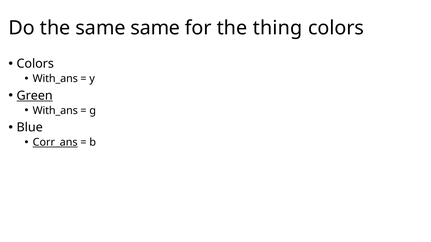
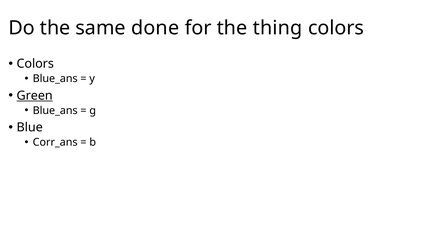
same same: same -> done (155, 28)
With_ans: With_ans -> Blue_ans (55, 79)
With_ans: With_ans -> Blue_ans (55, 111)
Corr_ans underline: present -> none (55, 143)
